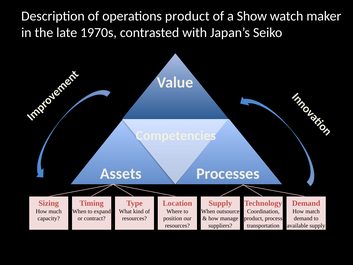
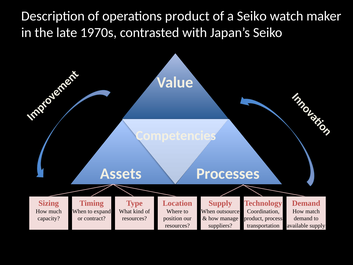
a Show: Show -> Seiko (252, 16)
